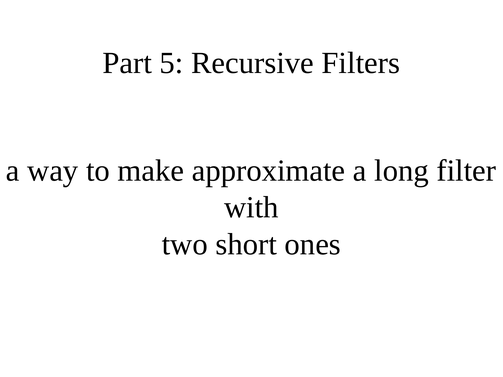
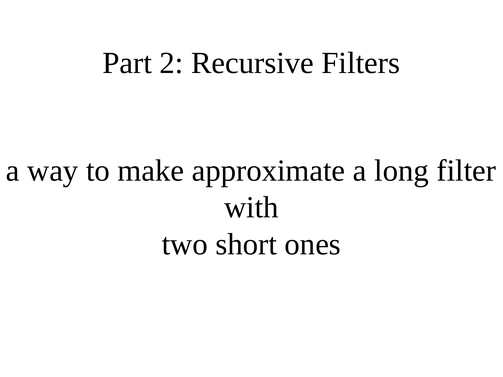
5: 5 -> 2 (171, 63)
